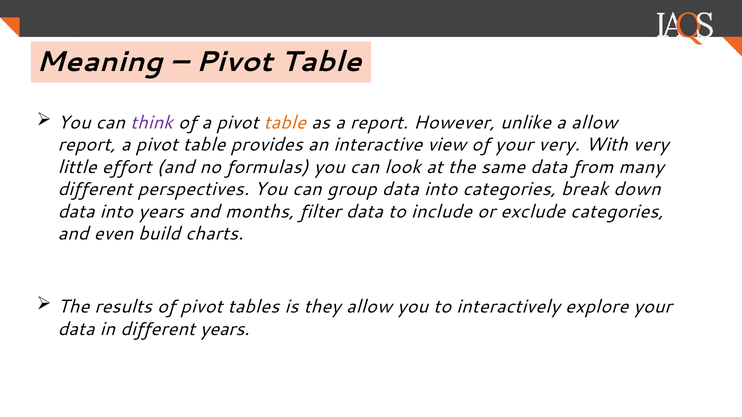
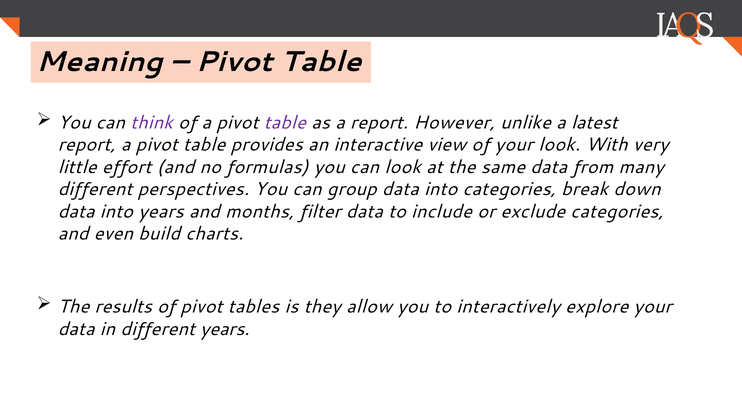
table colour: orange -> purple (285, 123)
a allow: allow -> latest (594, 123)
your very: very -> look (559, 145)
